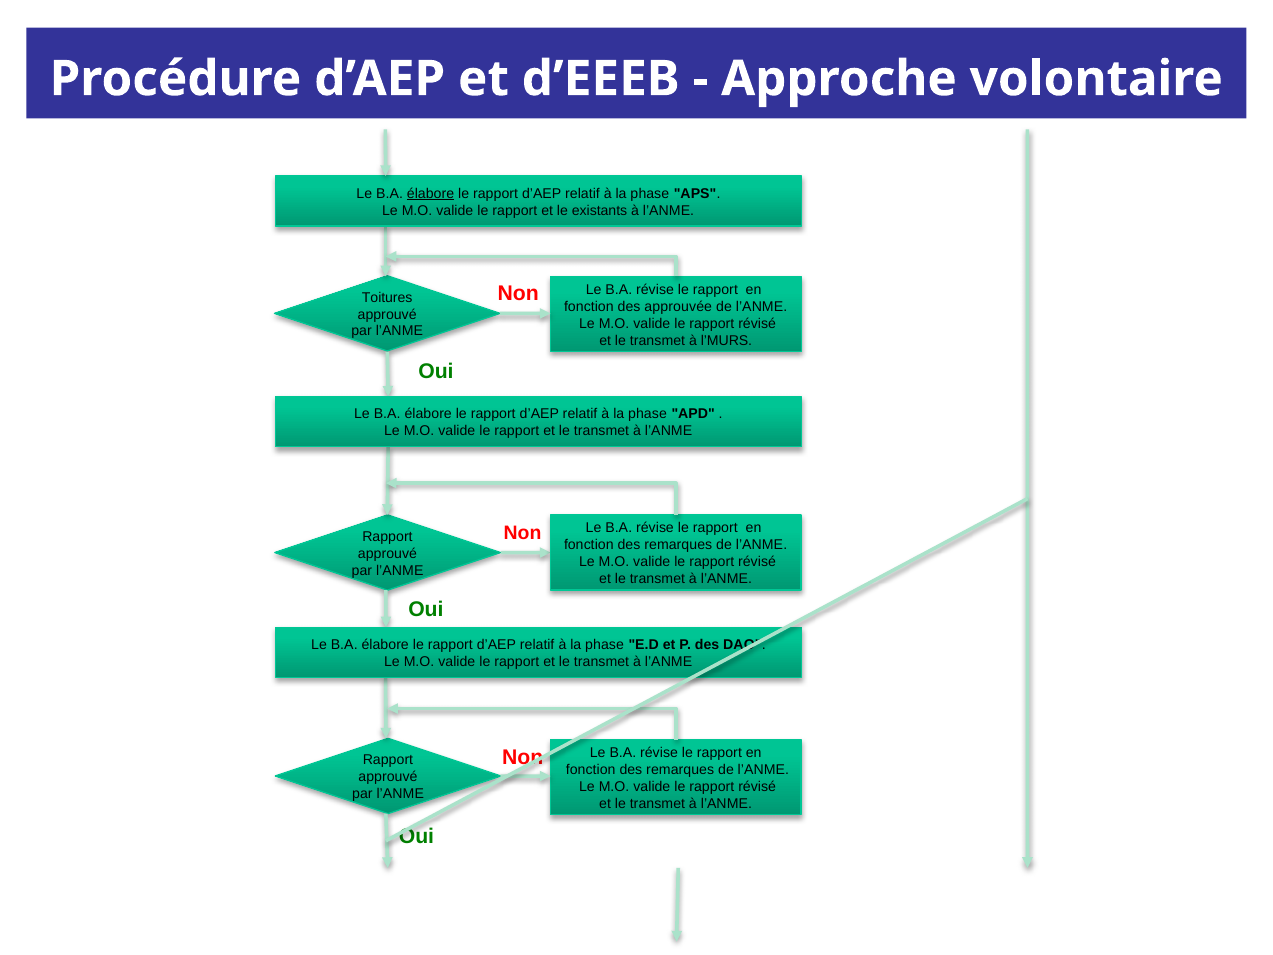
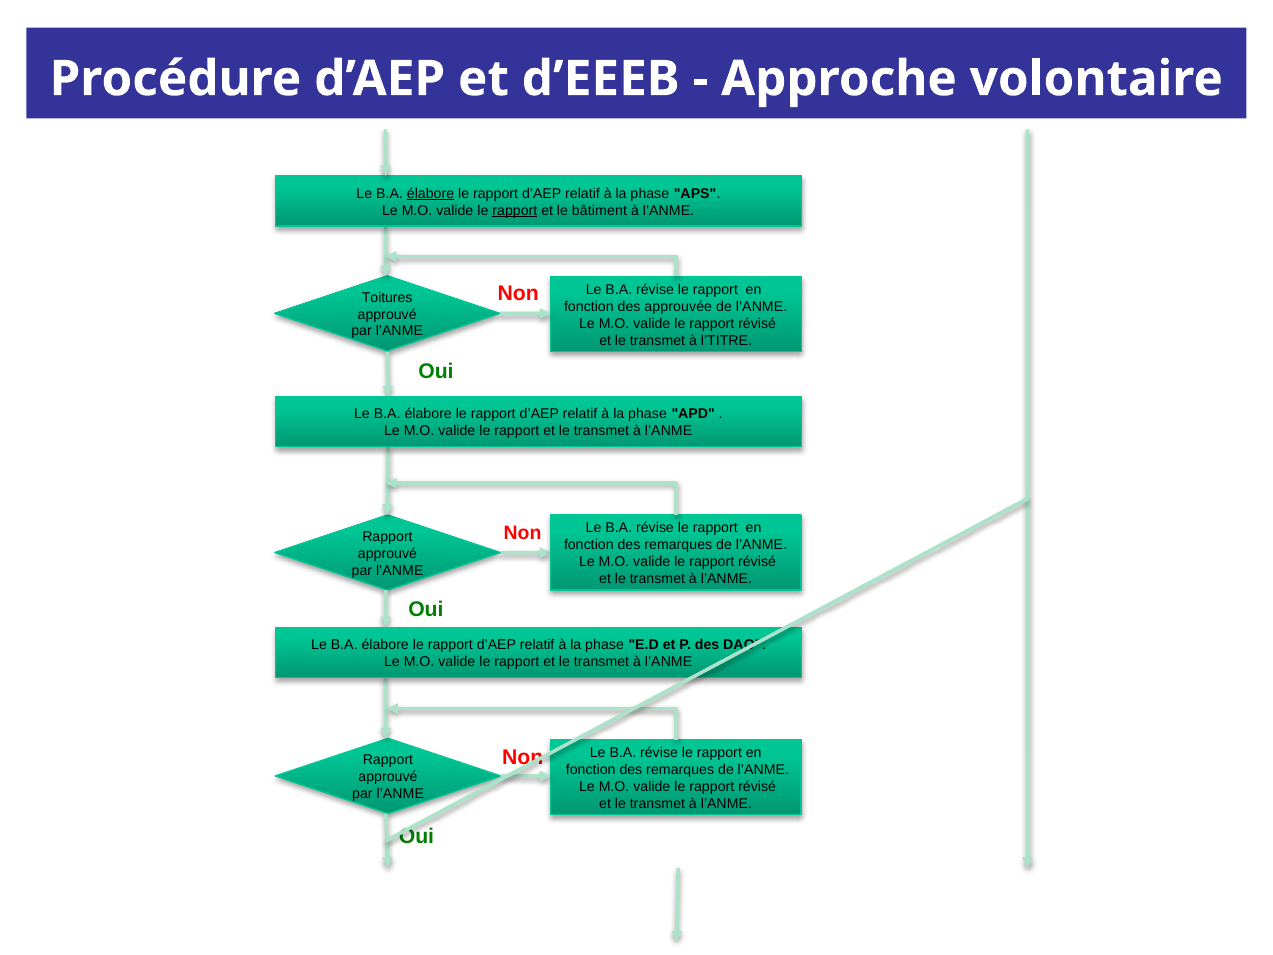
rapport underline: none -> present (515, 210)
existants: existants -> bâtiment (599, 210)
l’MURS: l’MURS -> l’TITRE (726, 340)
